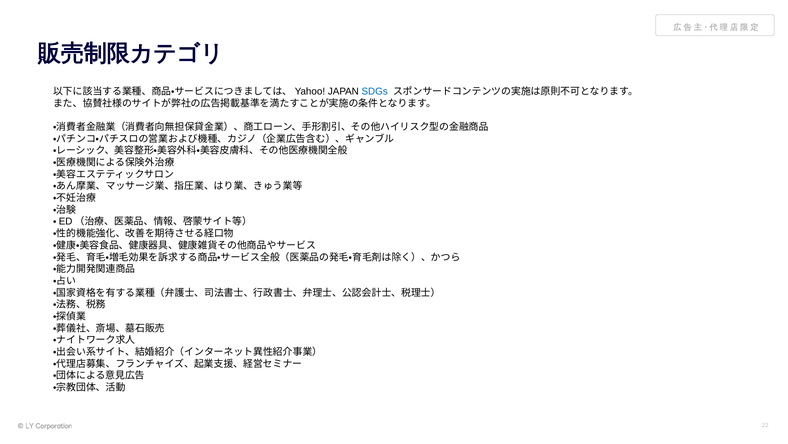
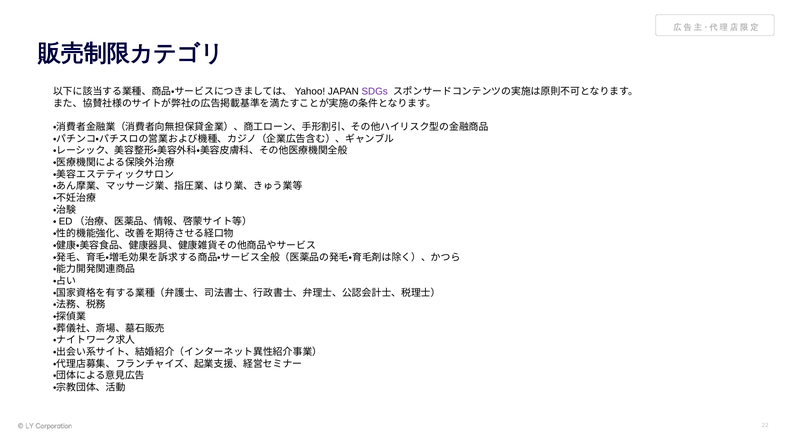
SDGs colour: blue -> purple (375, 91)
